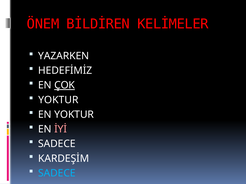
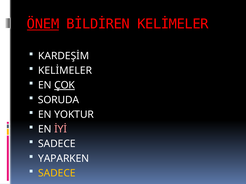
ÖNEM underline: none -> present (43, 24)
YAZARKEN: YAZARKEN -> KARDEŞİM (64, 56)
HEDEFİMİZ: HEDEFİMİZ -> KELİMELER (65, 71)
YOKTUR: YOKTUR -> SORUDA (58, 100)
KARDEŞİM: KARDEŞİM -> YAPARKEN (64, 159)
SADECE colour: light blue -> yellow (57, 174)
